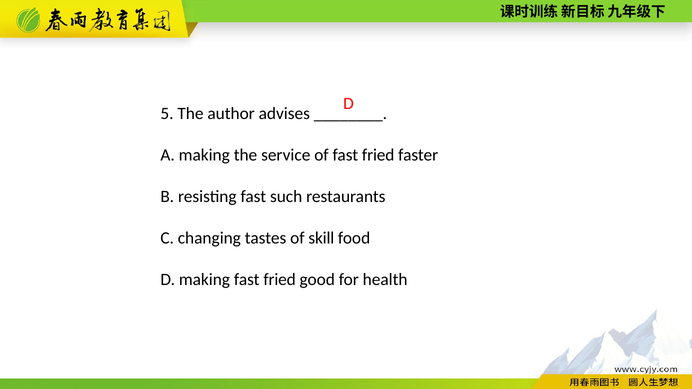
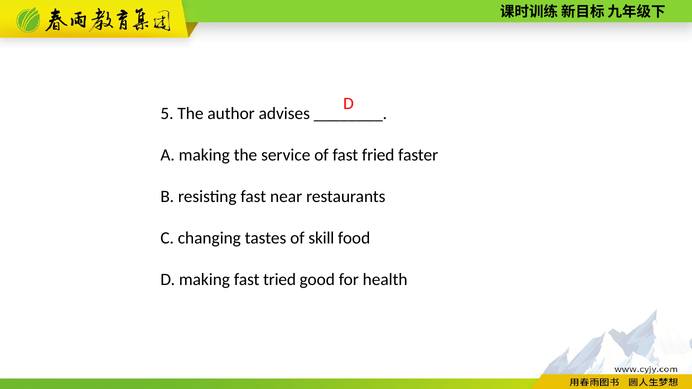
such: such -> near (286, 197)
making fast fried: fried -> tried (280, 280)
